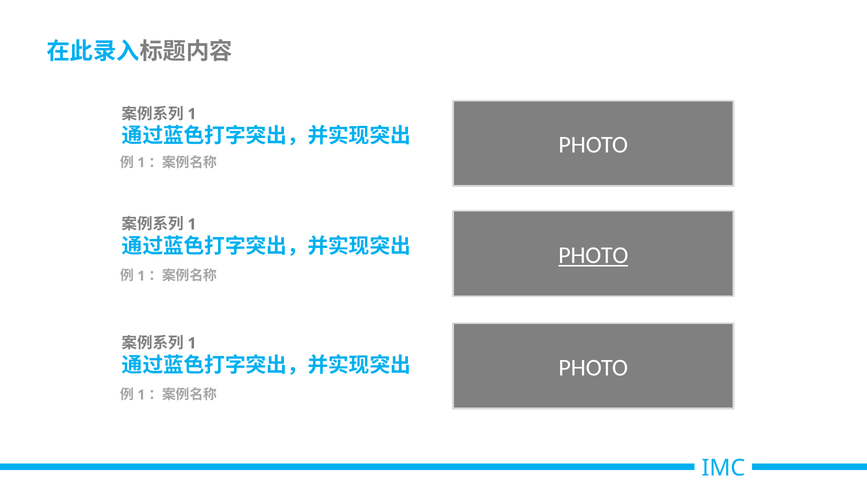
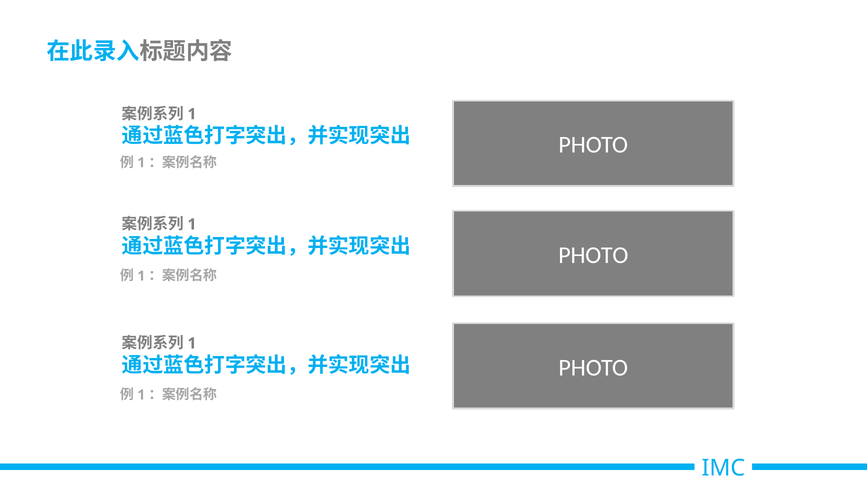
PHOTO underline: present -> none (593, 255)
